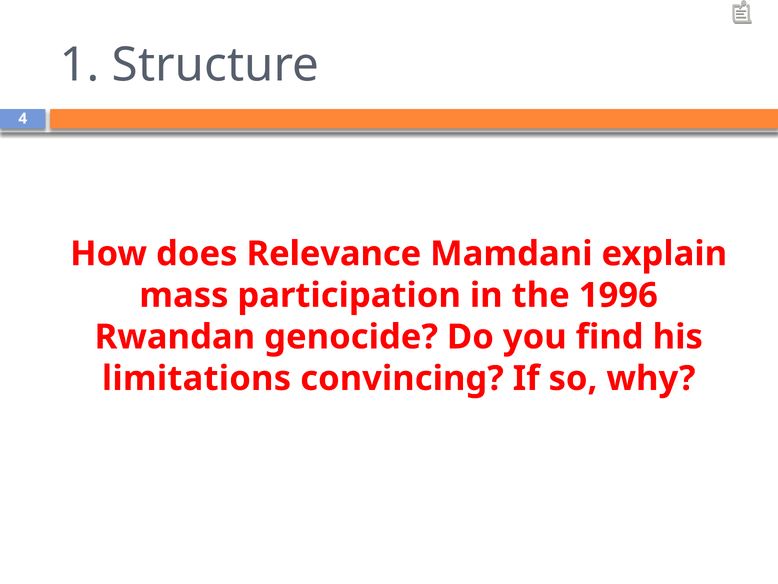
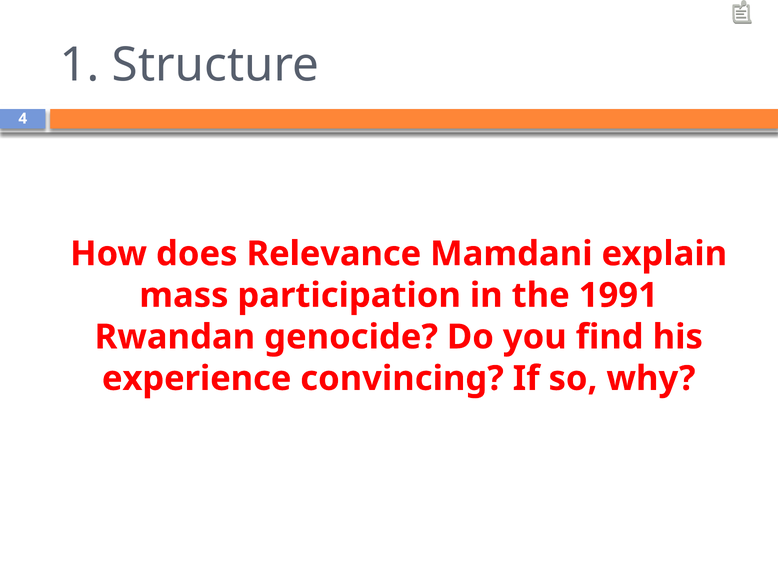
1996: 1996 -> 1991 (618, 295)
limitations: limitations -> experience (197, 378)
